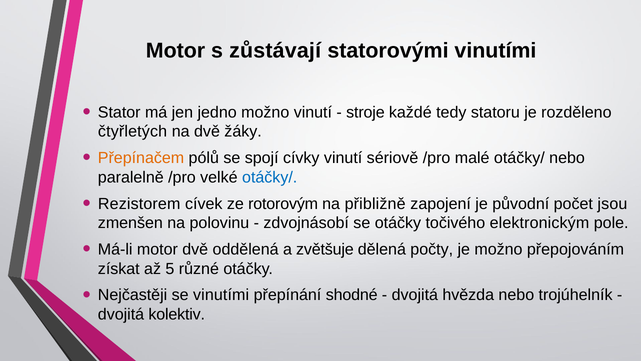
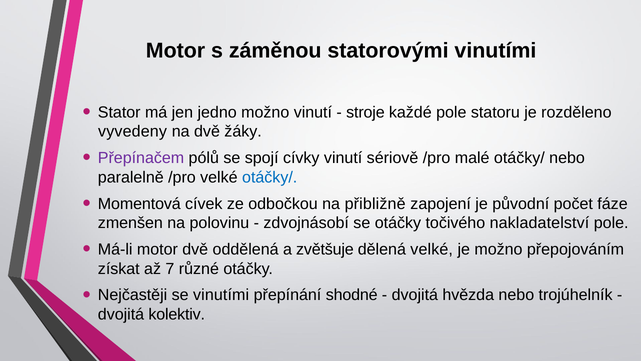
zůstávají: zůstávají -> záměnou (275, 51)
každé tedy: tedy -> pole (451, 112)
čtyřletých: čtyřletých -> vyvedeny (133, 131)
Přepínačem colour: orange -> purple (141, 158)
Rezistorem: Rezistorem -> Momentová (139, 203)
rotorovým: rotorovým -> odbočkou (283, 203)
jsou: jsou -> fáze (613, 203)
elektronickým: elektronickým -> nakladatelství (539, 223)
dělená počty: počty -> velké (432, 249)
5: 5 -> 7 (170, 268)
